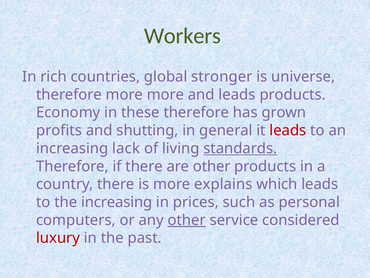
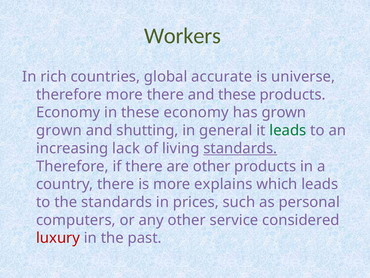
stronger: stronger -> accurate (222, 77)
more more: more -> there (165, 94)
and leads: leads -> these (237, 94)
these therefore: therefore -> economy (196, 112)
profits: profits -> grown (59, 130)
leads colour: red -> green (288, 130)
the increasing: increasing -> standards (117, 202)
other underline: present -> none (187, 220)
